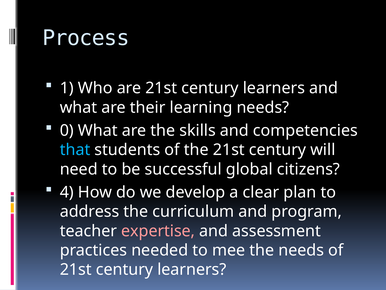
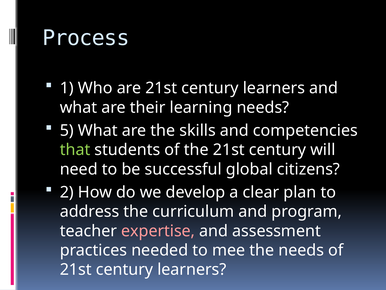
0: 0 -> 5 (67, 130)
that colour: light blue -> light green (75, 150)
4: 4 -> 2 (67, 192)
